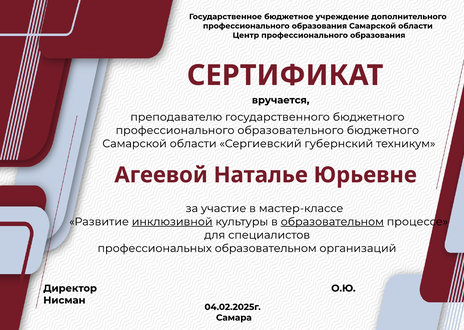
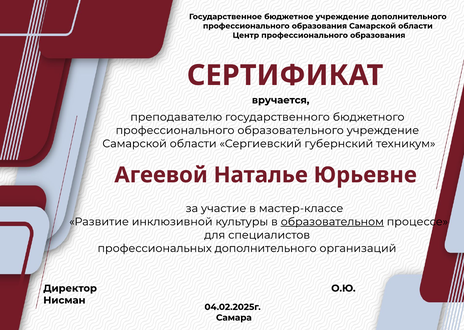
образовательного бюджетного: бюджетного -> учреждение (383, 130)
инклюзивной underline: present -> none (172, 222)
профессиональных образовательном: образовательном -> дополнительного (266, 249)
